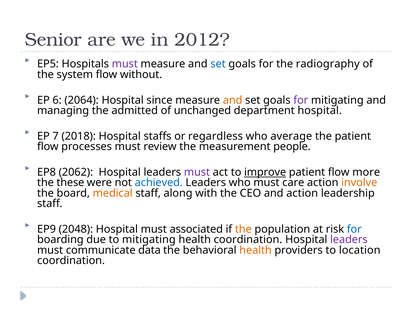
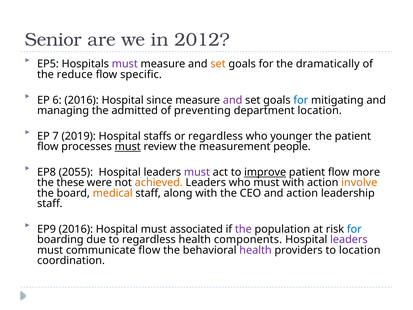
set colour: blue -> orange (218, 64)
radiography: radiography -> dramatically (328, 64)
system: system -> reduce (75, 74)
without: without -> specific (141, 74)
6 2064: 2064 -> 2016 (82, 100)
and colour: orange -> purple (233, 100)
for colour: purple -> blue (301, 100)
unchanged: unchanged -> preventing (202, 110)
department hospital: hospital -> location (320, 110)
2018: 2018 -> 2019 (79, 136)
average: average -> younger (291, 136)
must underline: none -> present (128, 147)
2062: 2062 -> 2055 (76, 172)
achieved colour: blue -> orange (159, 183)
must care: care -> with (293, 183)
EP9 2048: 2048 -> 2016 (76, 229)
the colour: orange -> purple (243, 229)
to mitigating: mitigating -> regardless (149, 240)
health coordination: coordination -> components (248, 240)
communicate data: data -> flow (149, 250)
health colour: orange -> purple (256, 250)
